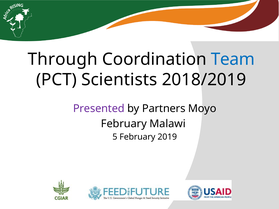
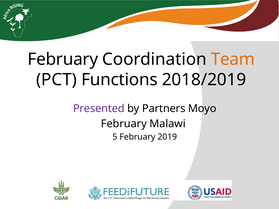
Through: Through -> February (63, 59)
Team colour: blue -> orange (233, 59)
Scientists: Scientists -> Functions (119, 80)
